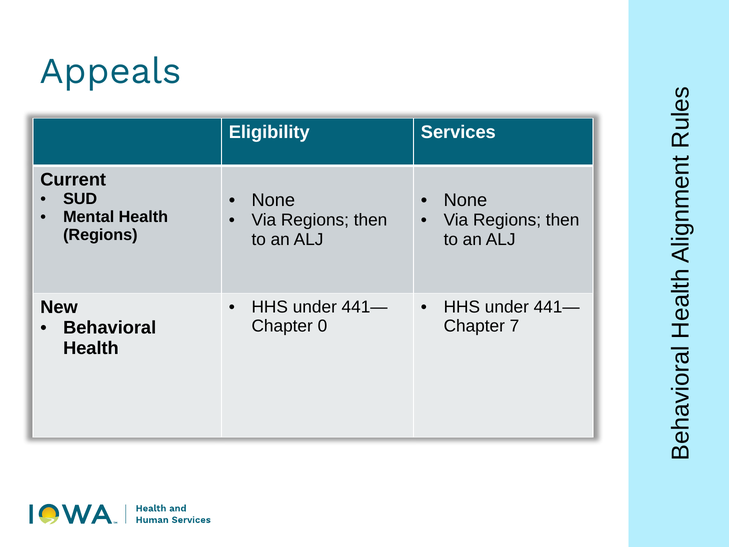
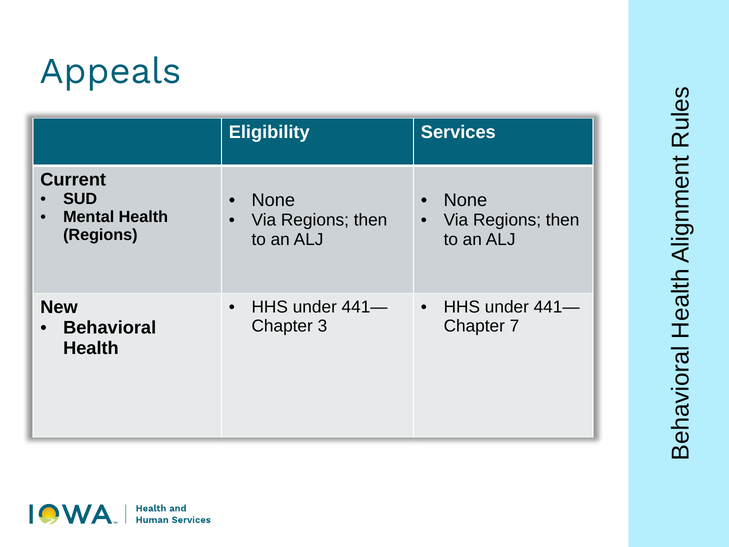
0: 0 -> 3 (322, 326)
